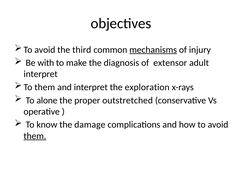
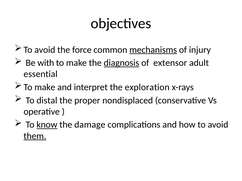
third: third -> force (82, 50)
diagnosis underline: none -> present (121, 63)
interpret: interpret -> essential (41, 74)
them: them -> make (45, 87)
alone: alone -> distal (47, 101)
outstretched: outstretched -> nondisplaced (128, 101)
know underline: none -> present (47, 125)
